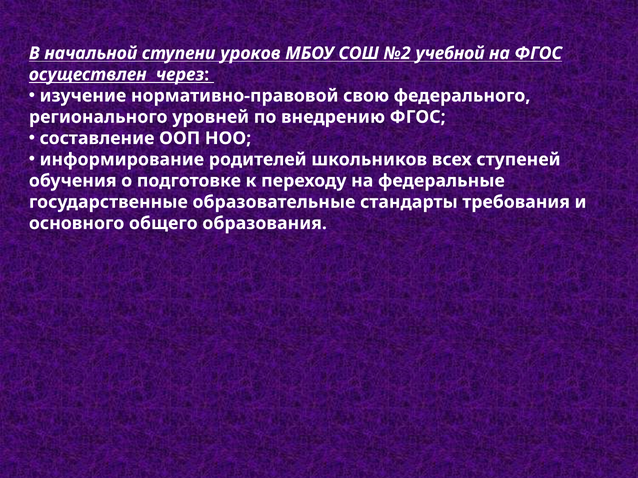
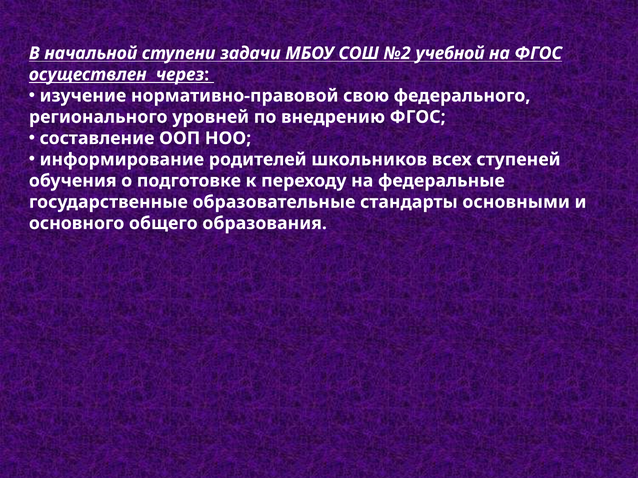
уроков: уроков -> задачи (250, 53)
требования: требования -> основными (516, 202)
